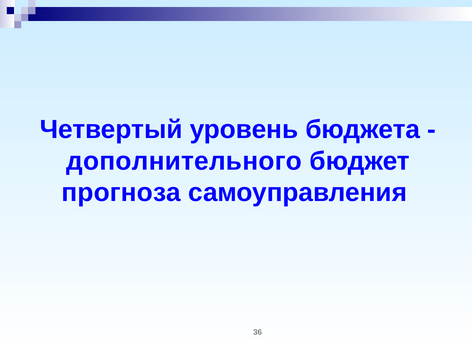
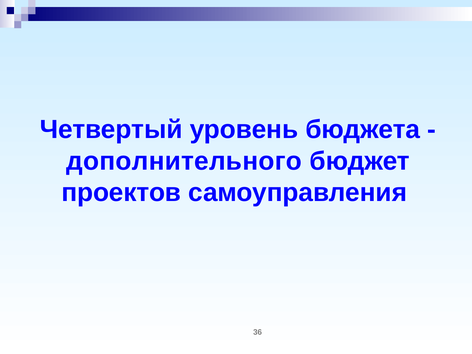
прогноза: прогноза -> проектов (121, 193)
